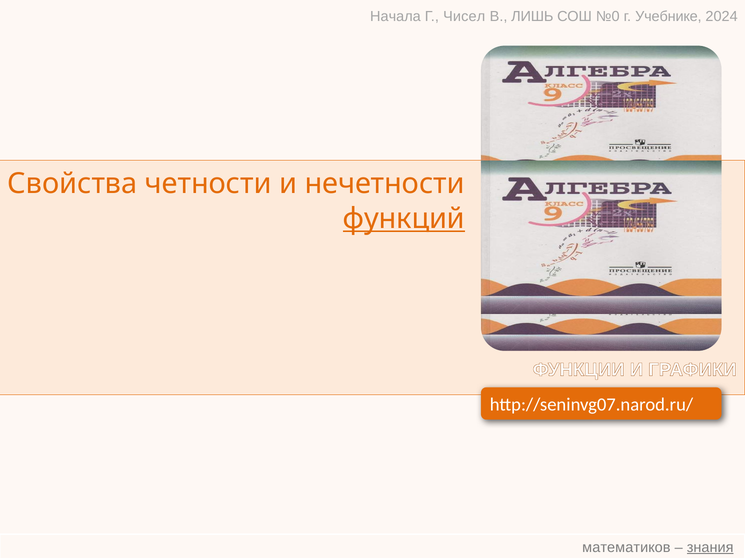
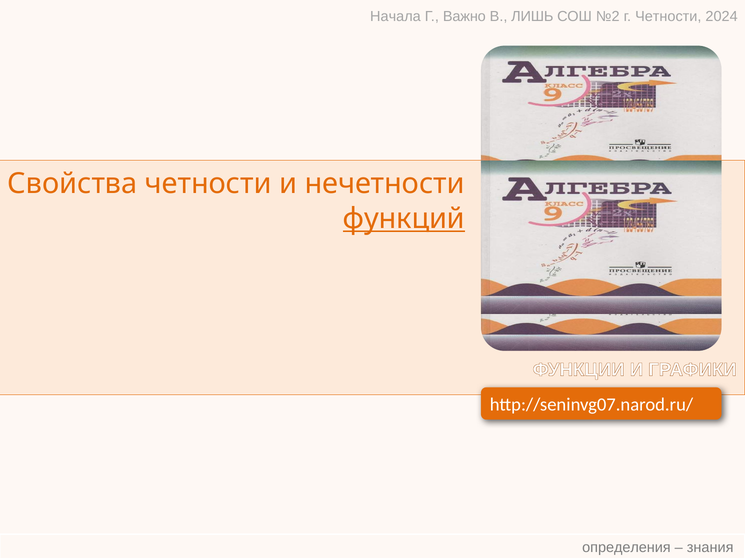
Чисел: Чисел -> Важно (464, 16)
№0: №0 -> №2 (608, 16)
г Учебнике: Учебнике -> Четности (668, 16)
математиков: математиков -> определения (626, 547)
знания underline: present -> none (710, 547)
